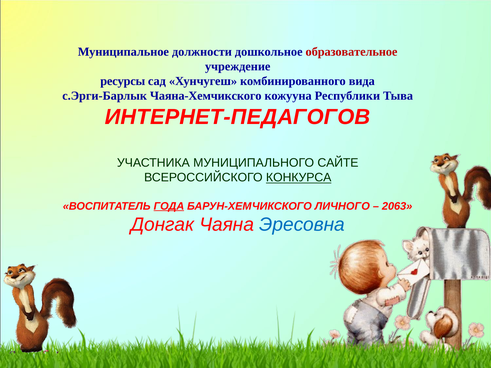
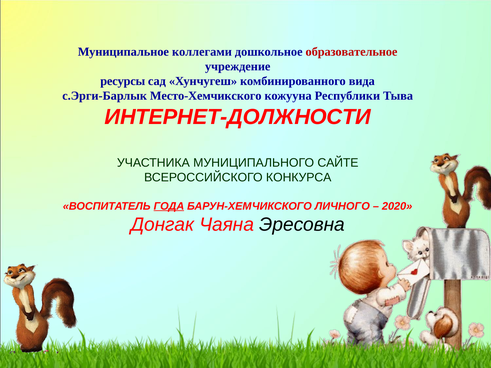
должности: должности -> коллегами (202, 52)
Чаяна-Хемчикского: Чаяна-Хемчикского -> Место-Хемчикского (206, 96)
ИНТЕРНЕТ-ПЕДАГОГОВ: ИНТЕРНЕТ-ПЕДАГОГОВ -> ИНТЕРНЕТ-ДОЛЖНОСТИ (238, 117)
КОНКУРСА underline: present -> none (299, 178)
2063: 2063 -> 2020 (397, 206)
Эресовна colour: blue -> black (302, 225)
